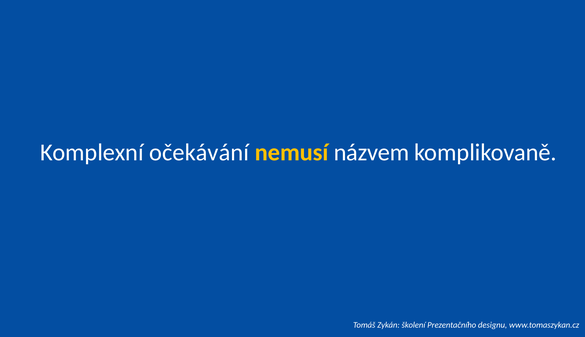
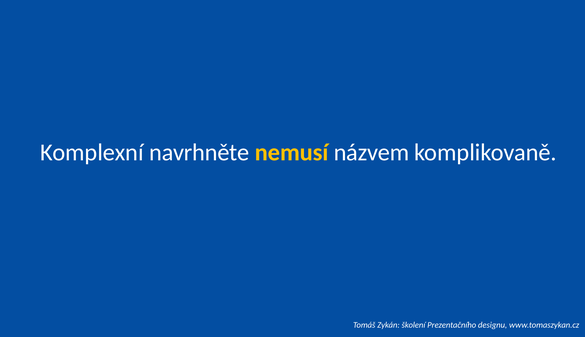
očekávání: očekávání -> navrhněte (199, 152)
